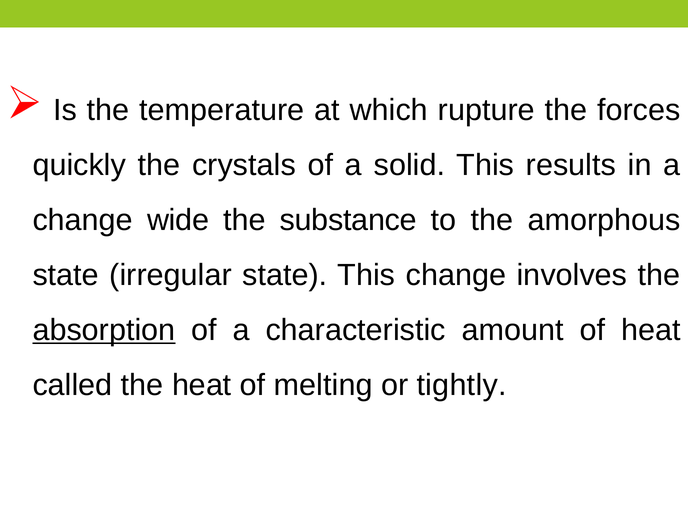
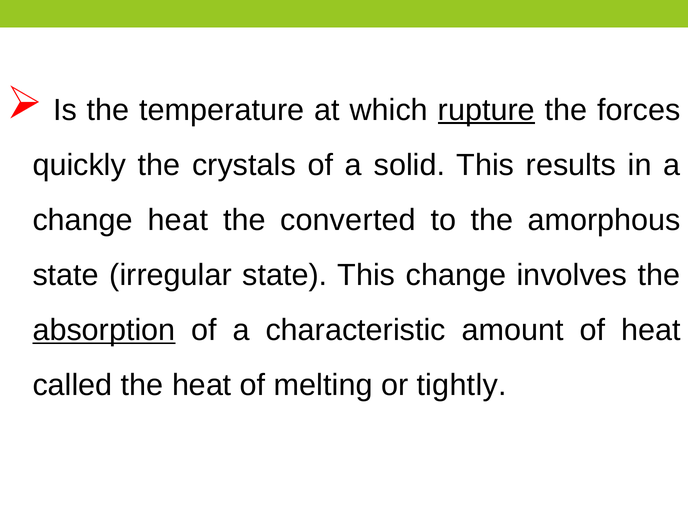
rupture underline: none -> present (486, 110)
change wide: wide -> heat (178, 220)
substance: substance -> converted (348, 220)
